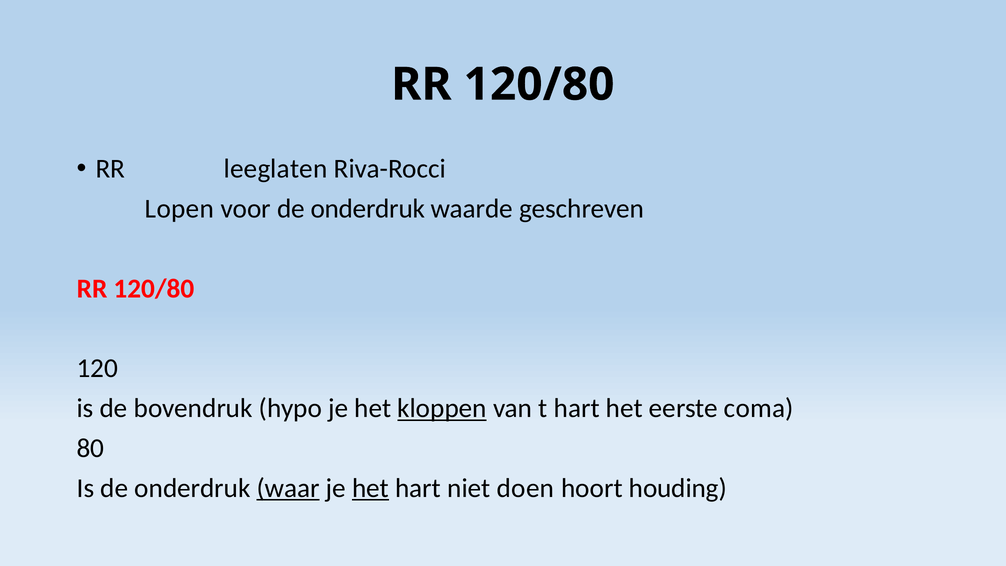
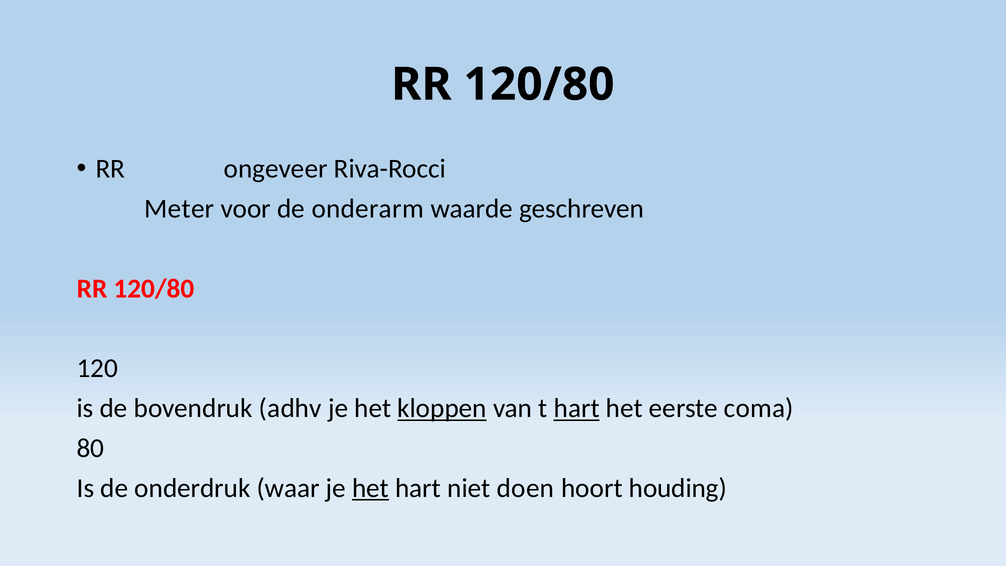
leeglaten: leeglaten -> ongeveer (276, 169)
Lopen: Lopen -> Meter (179, 209)
voor de onderdruk: onderdruk -> onderarm (368, 209)
hypo: hypo -> adhv (290, 408)
hart underline: none -> present (577, 408)
waar underline: present -> none (288, 488)
